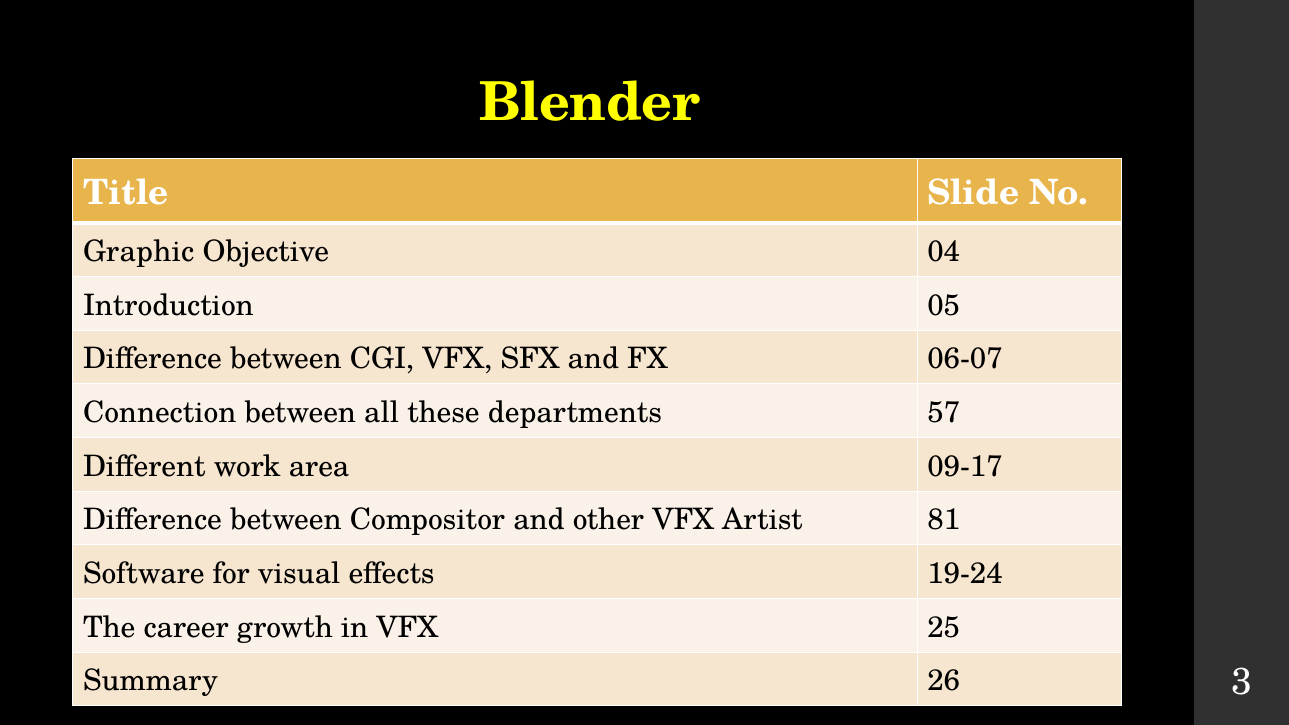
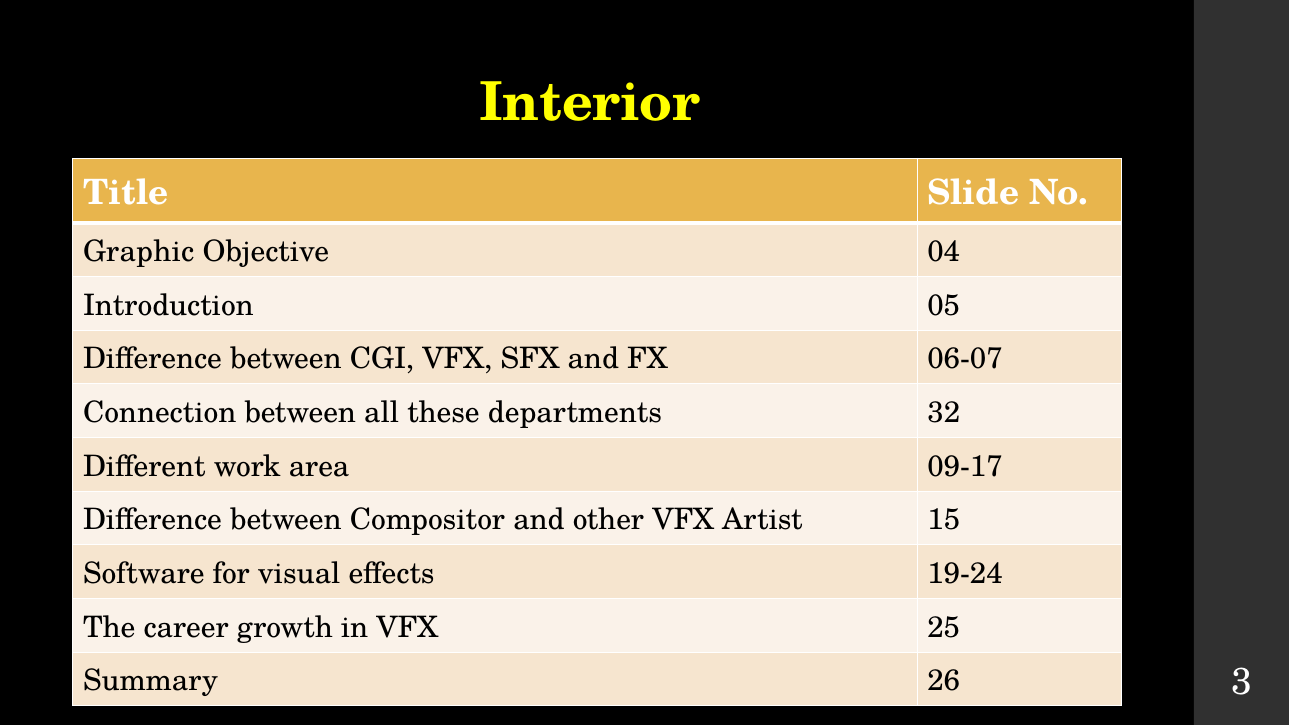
Blender: Blender -> Interior (590, 103)
57: 57 -> 32 (944, 413)
81: 81 -> 15 (944, 520)
